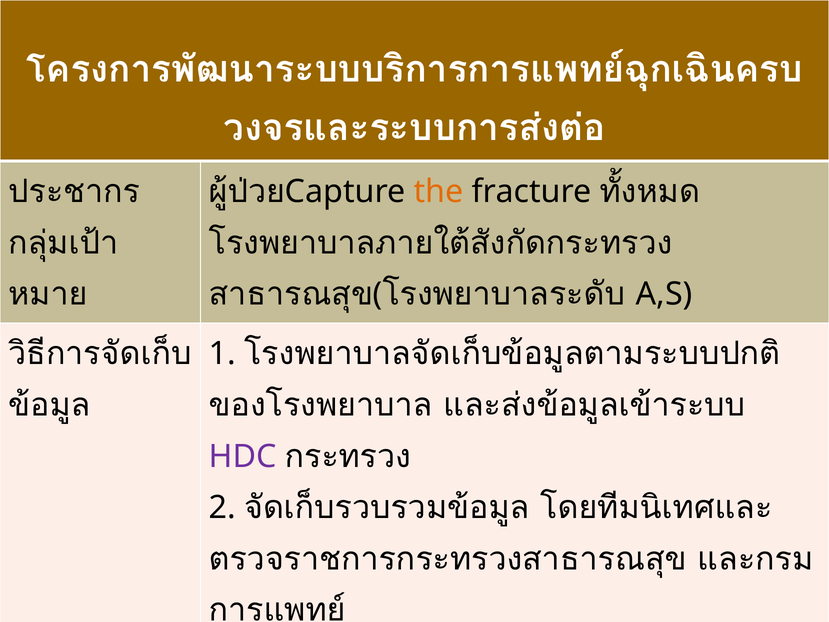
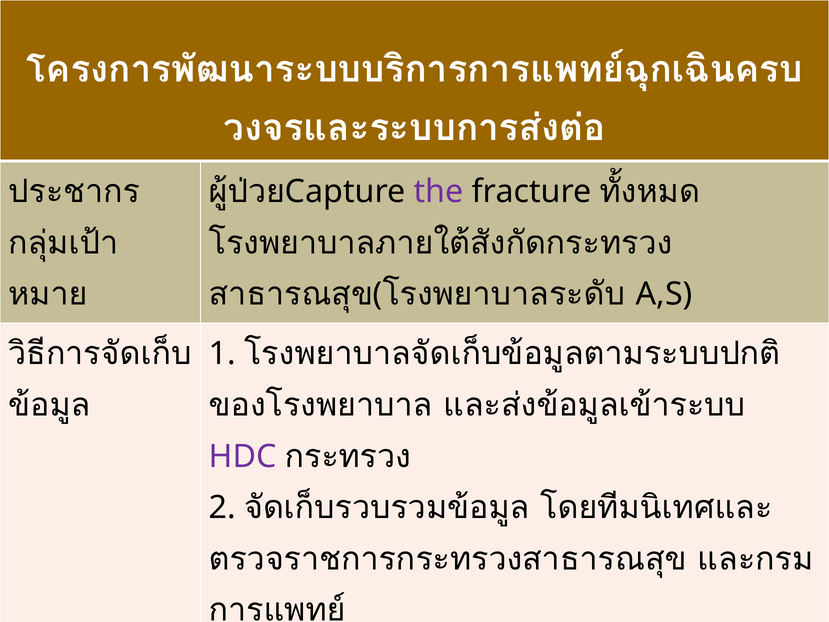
the colour: orange -> purple (439, 191)
